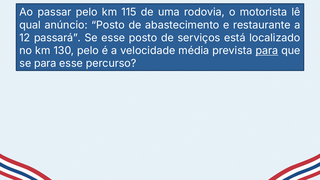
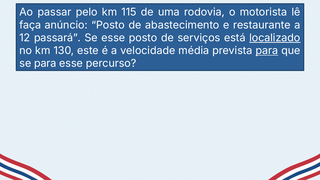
qual: qual -> faça (30, 25)
localizado underline: none -> present (275, 38)
130 pelo: pelo -> este (88, 51)
